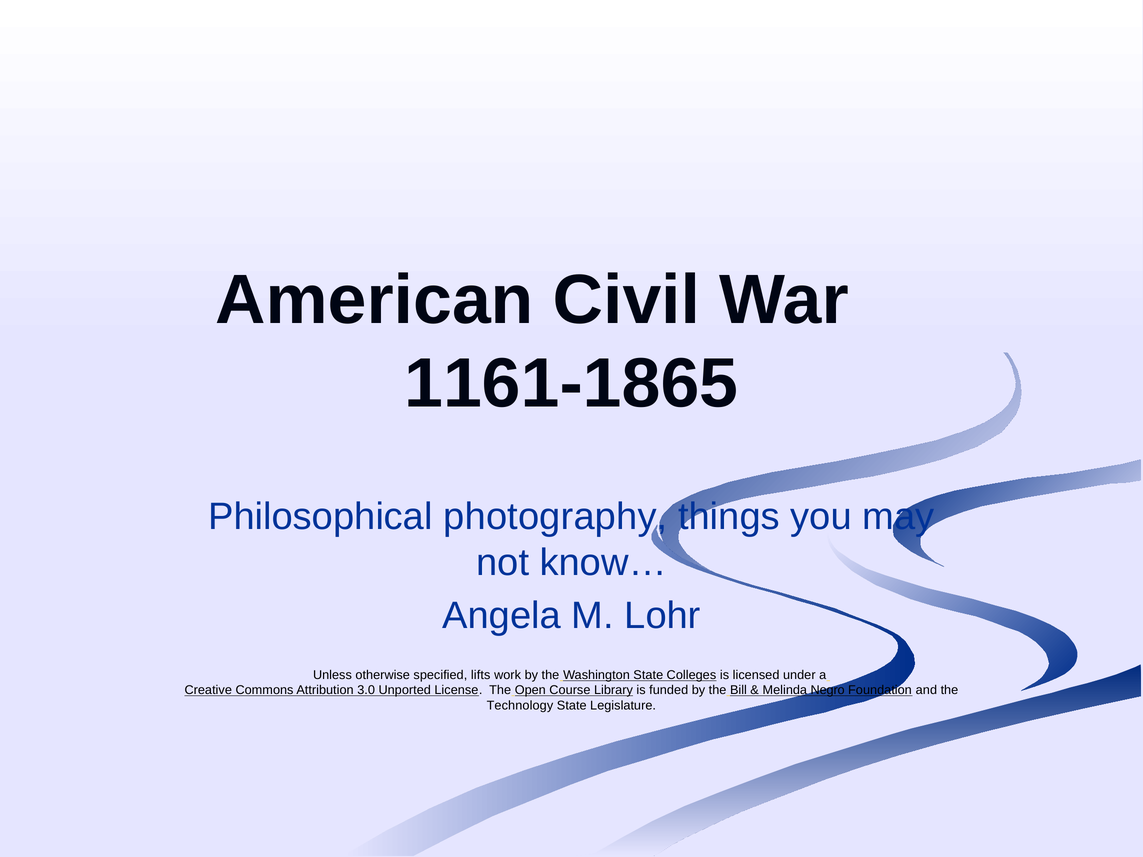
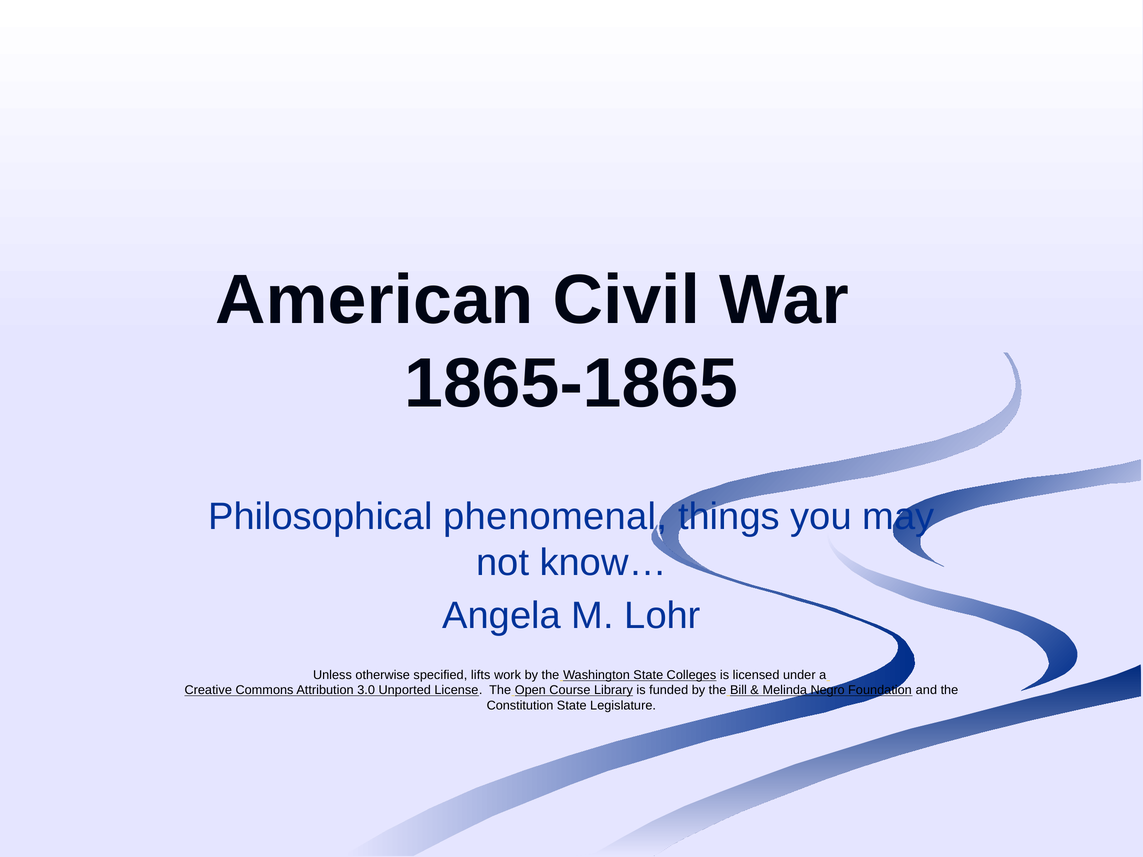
1161-1865: 1161-1865 -> 1865-1865 (571, 384)
photography: photography -> phenomenal (555, 517)
Technology: Technology -> Constitution (520, 706)
